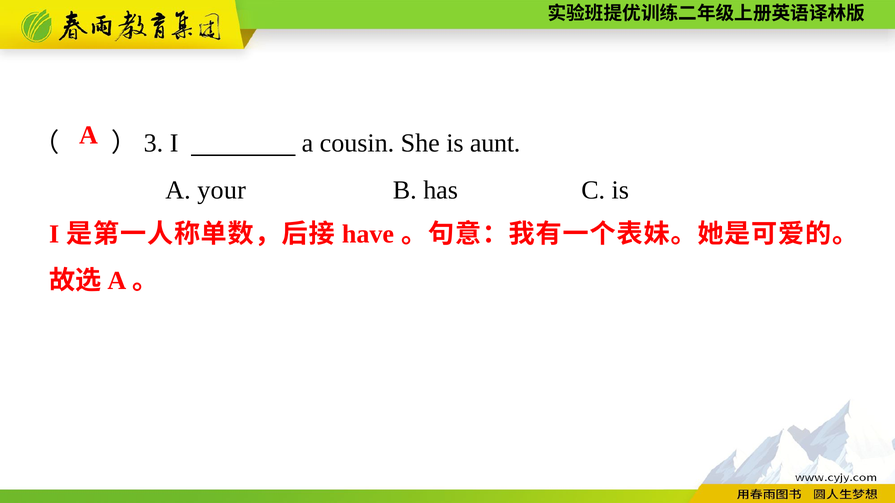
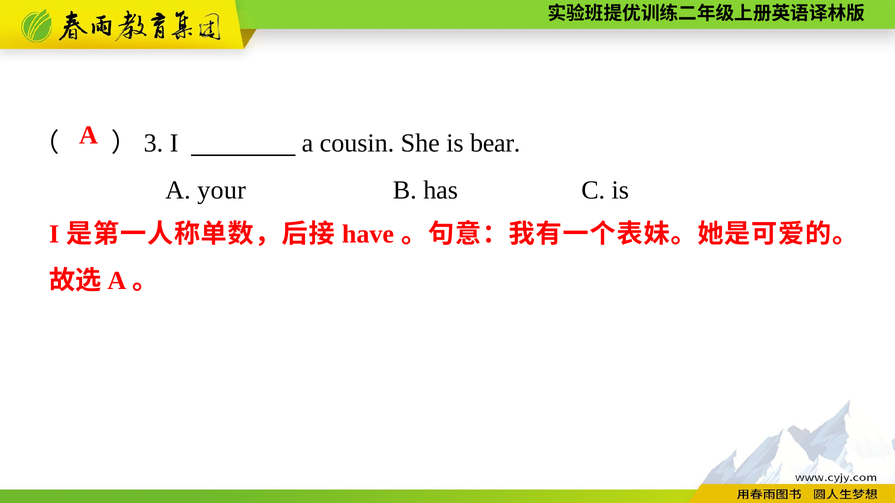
aunt: aunt -> bear (495, 143)
